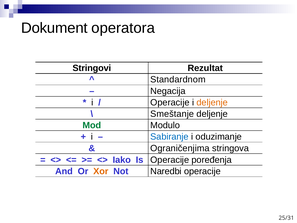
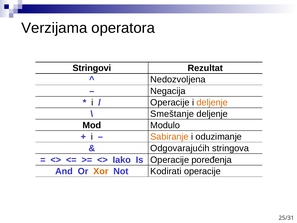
Dokument: Dokument -> Verzijama (54, 28)
Standardnom: Standardnom -> Nedozvoljena (178, 80)
Mod colour: green -> black (92, 125)
Sabiranje colour: blue -> orange (169, 137)
Ograničenjima: Ograničenjima -> Odgovarajućih (180, 148)
Naredbi: Naredbi -> Kodirati (166, 171)
